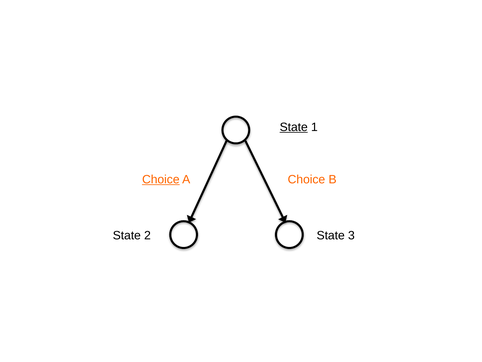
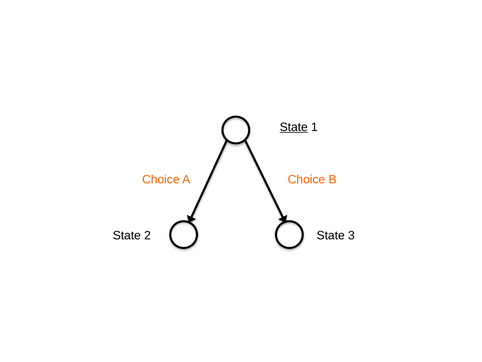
Choice underline: present -> none (161, 179)
